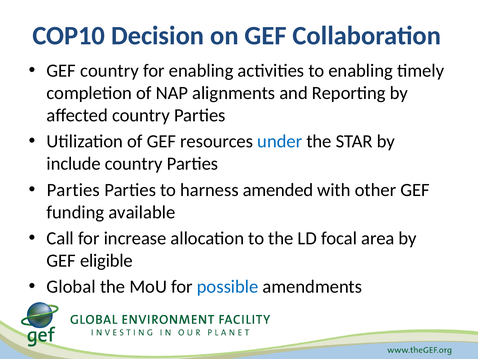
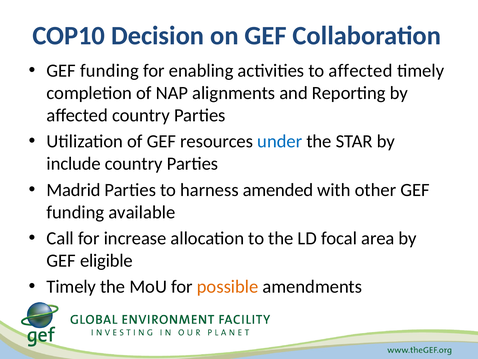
country: country -> funding (109, 71)
to enabling: enabling -> affected (361, 71)
Parties: Parties -> Madrid (74, 190)
Global: Global -> Timely (71, 286)
possible colour: blue -> orange (228, 286)
